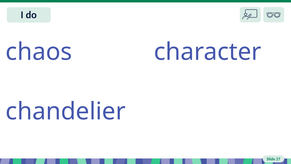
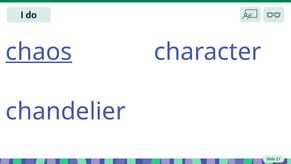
chaos underline: none -> present (39, 52)
